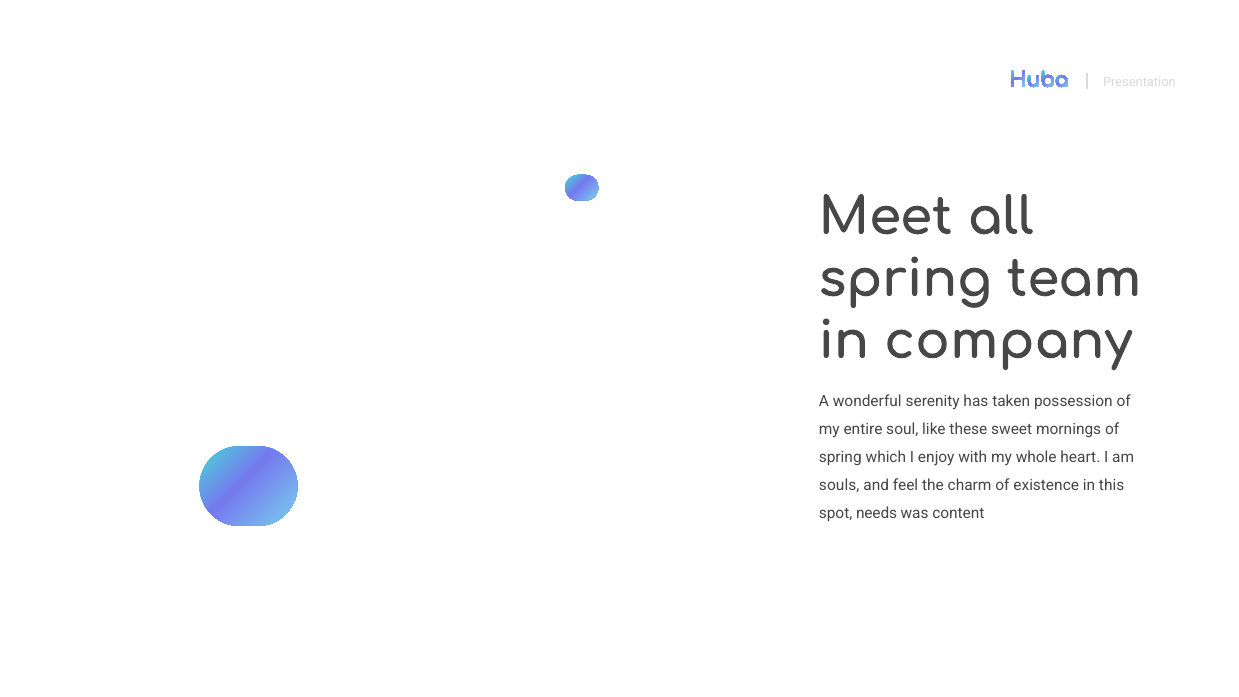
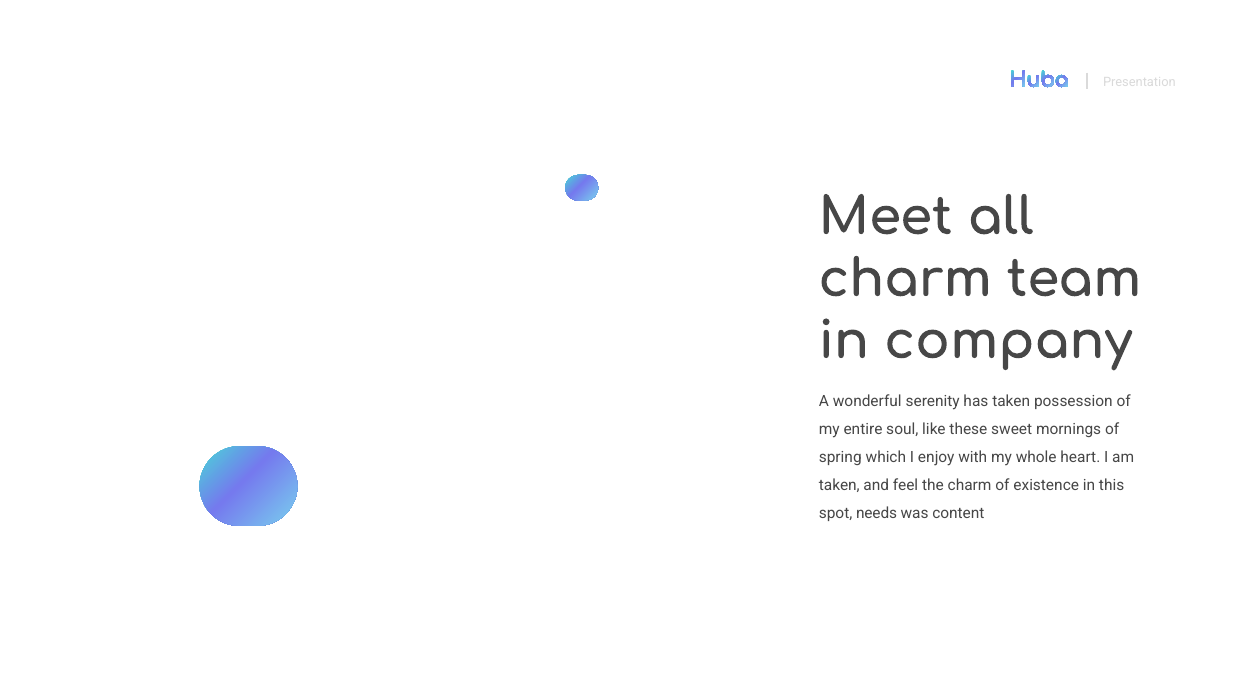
spring: spring -> charm (905, 279)
souls: souls -> taken (839, 485)
